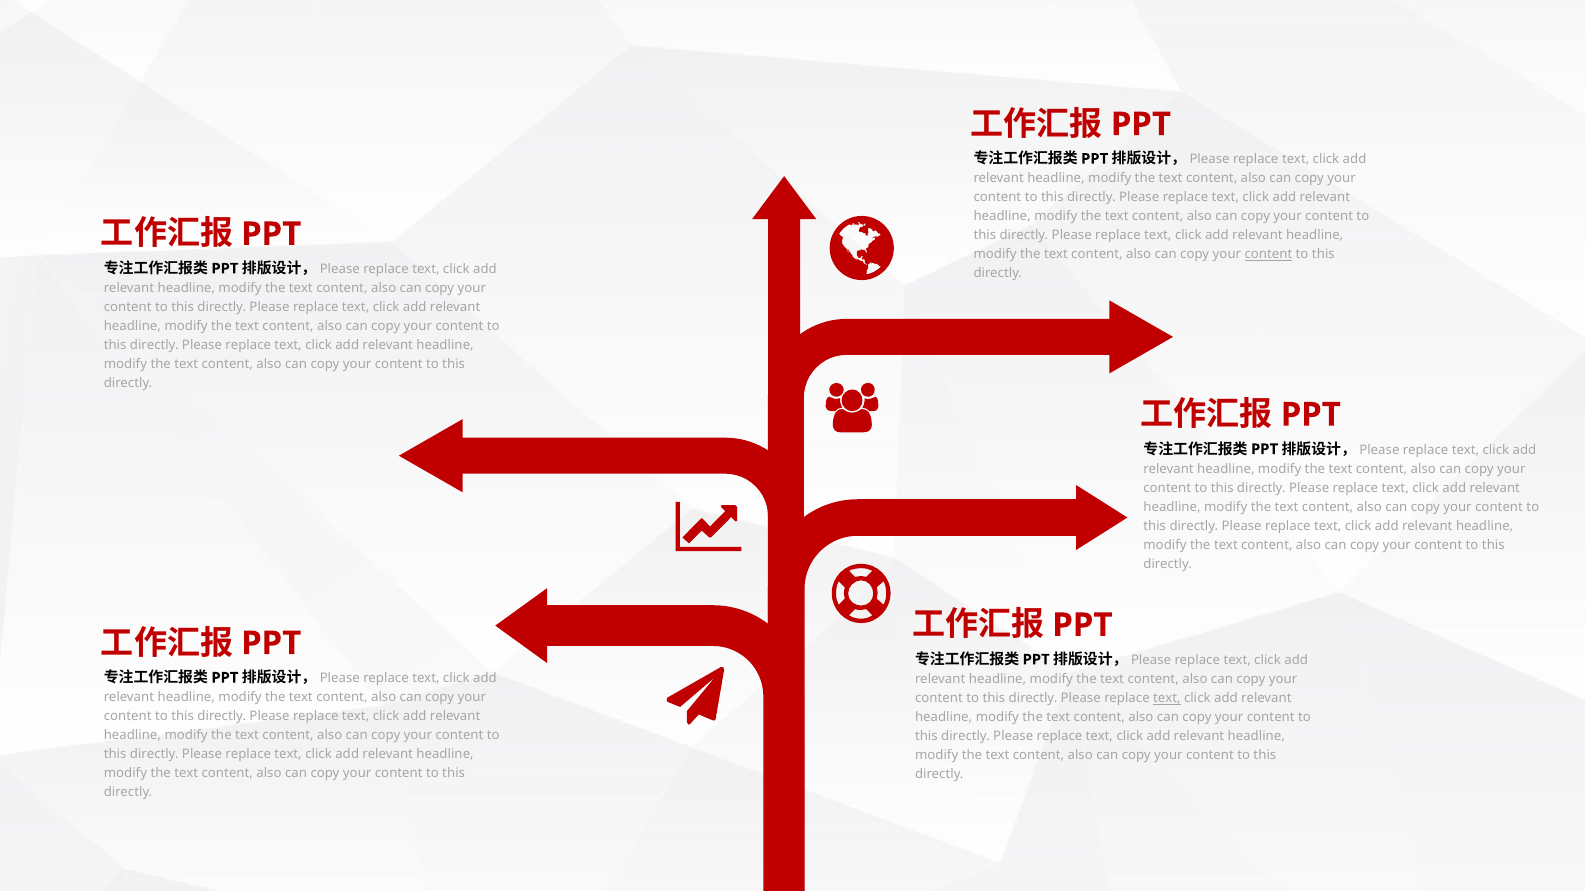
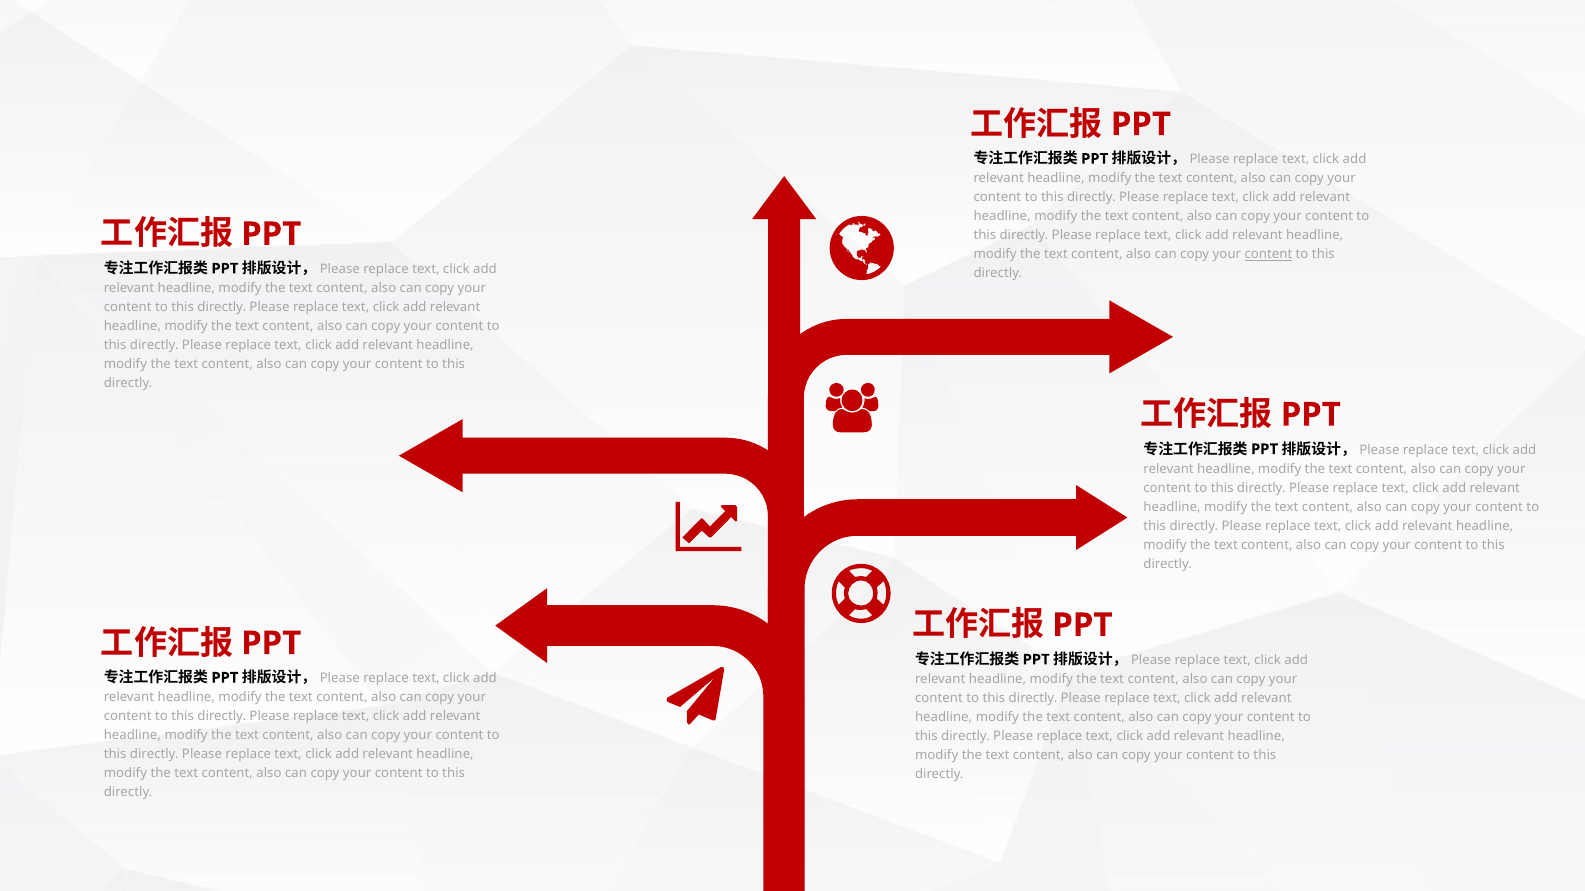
text underline: present -> none (1167, 699)
